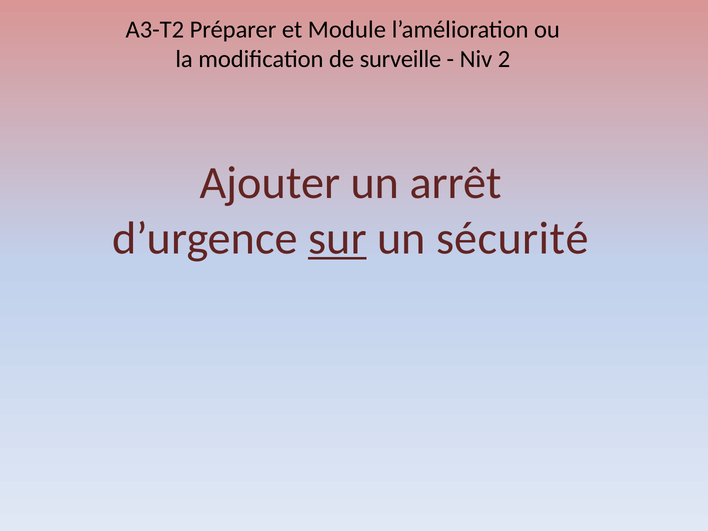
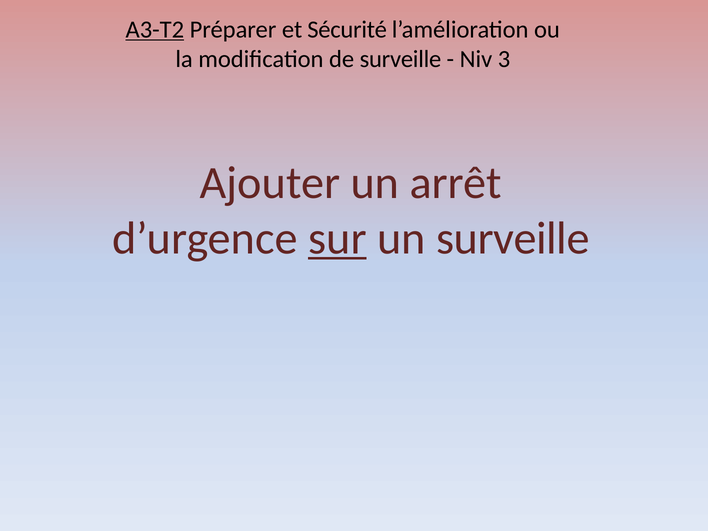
A3-T2 underline: none -> present (155, 29)
Module: Module -> Sécurité (347, 29)
2: 2 -> 3 (504, 59)
un sécurité: sécurité -> surveille (513, 238)
